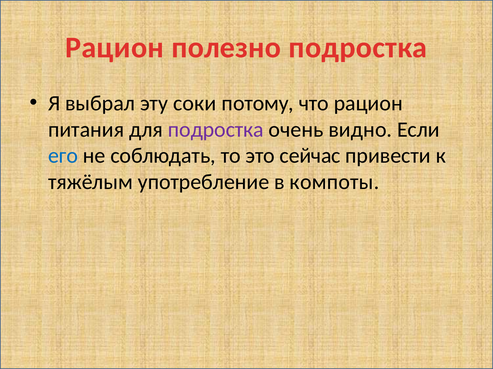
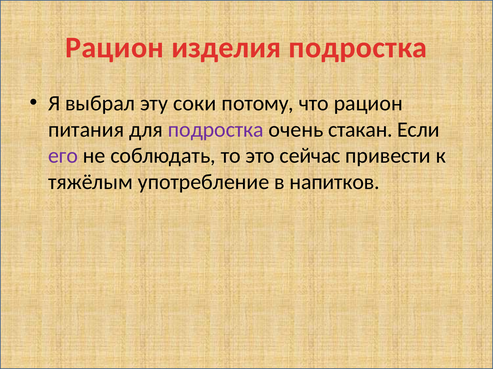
полезно: полезно -> изделия (226, 48)
видно: видно -> стакан (360, 130)
его colour: blue -> purple (63, 156)
компоты: компоты -> напитков (335, 182)
